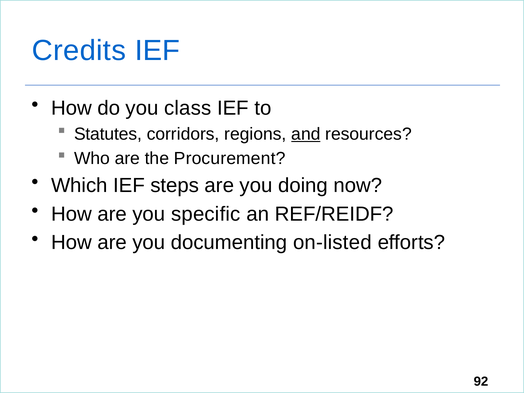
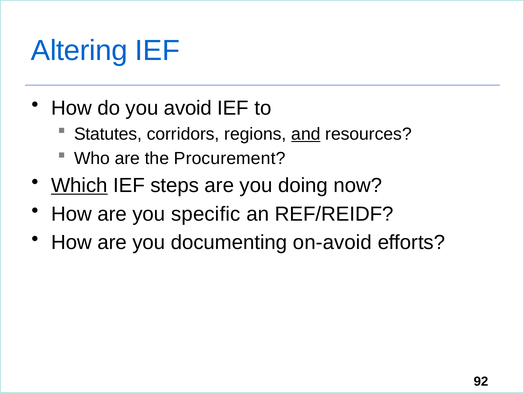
Credits: Credits -> Altering (79, 51)
class: class -> avoid (188, 108)
Which underline: none -> present (79, 185)
on-listed: on-listed -> on-avoid (332, 243)
